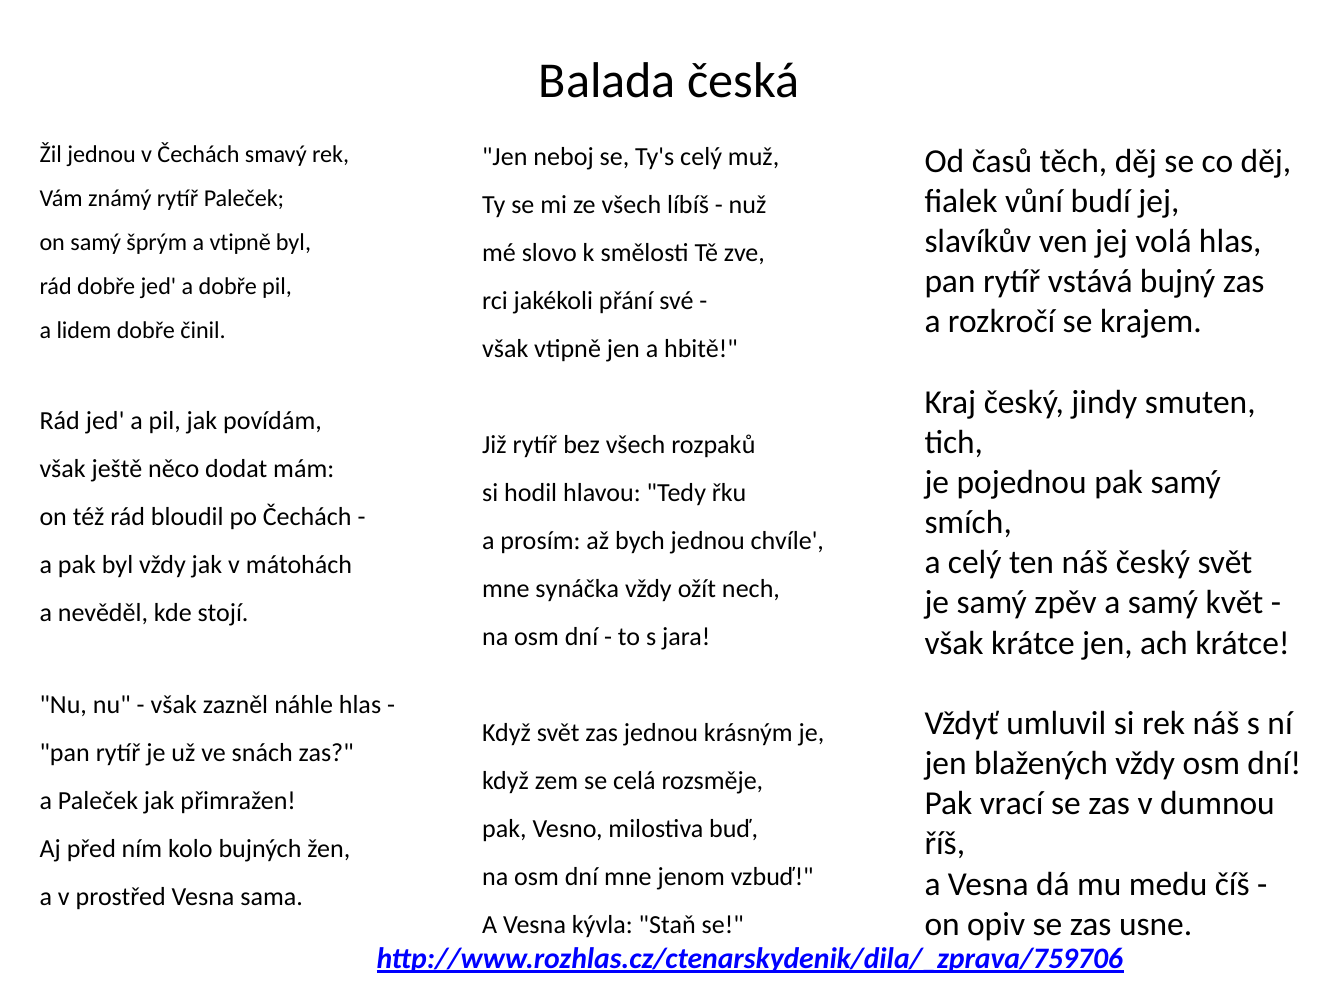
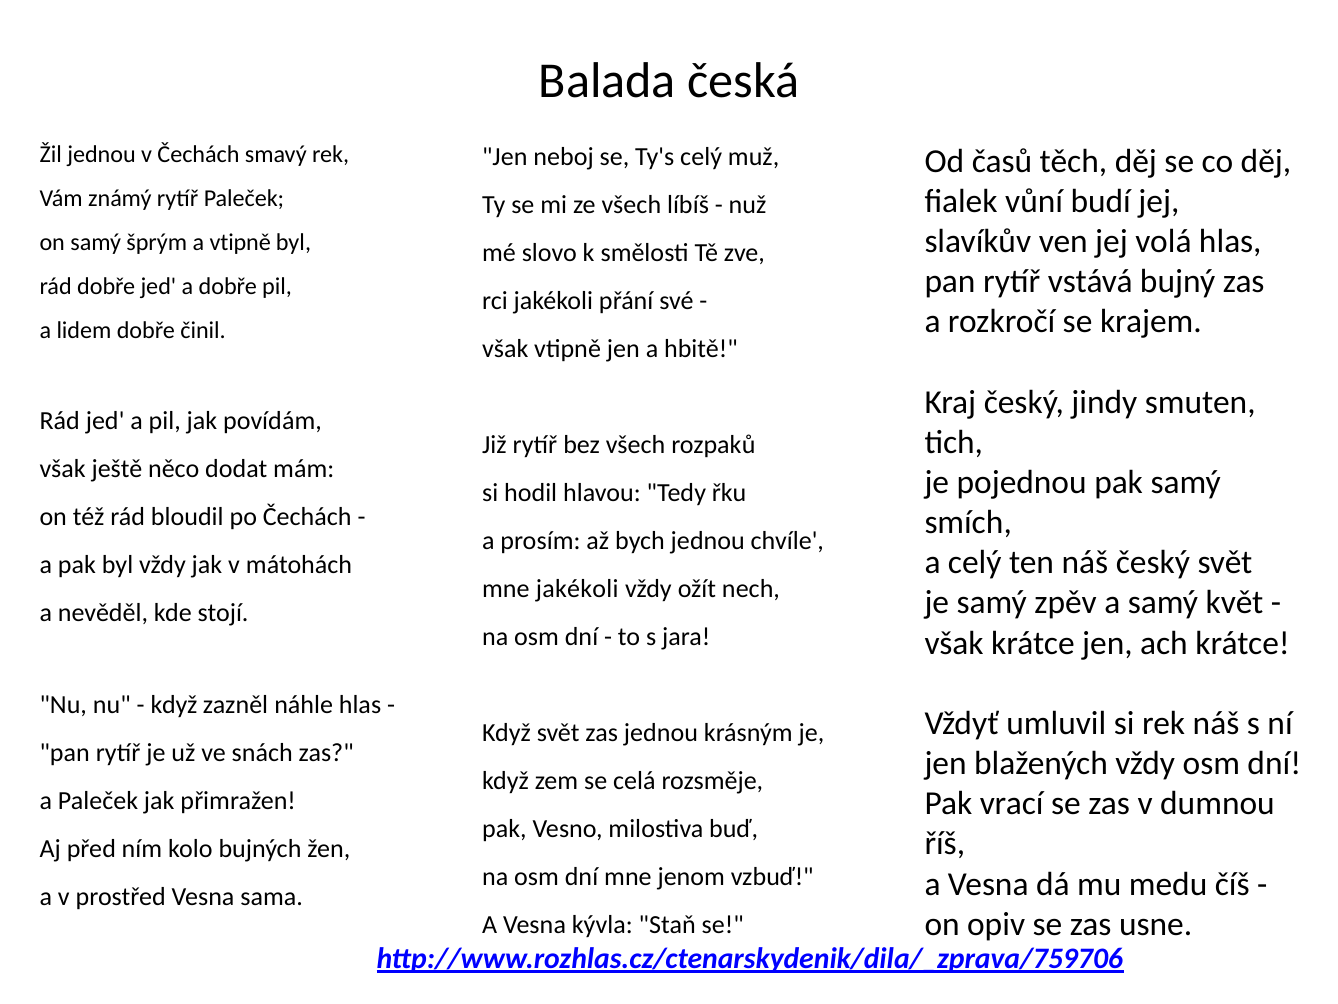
mne synáčka: synáčka -> jakékoli (577, 589)
však: však -> když (174, 705)
